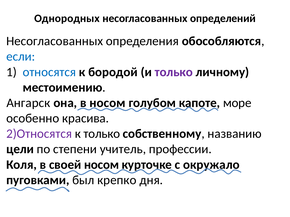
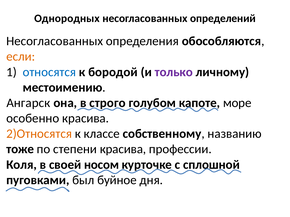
если colour: blue -> orange (21, 57)
в носом: носом -> строго (107, 103)
2)Относятся colour: purple -> orange (39, 134)
к только: только -> классе (102, 134)
цели: цели -> тоже (20, 149)
степени учитель: учитель -> красива (123, 149)
окружало: окружало -> сплошной (211, 165)
крепко: крепко -> буйное (117, 180)
